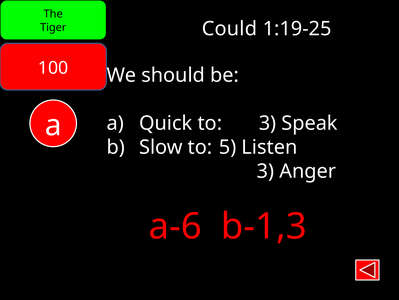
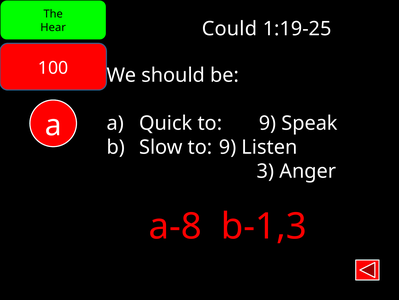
Tiger: Tiger -> Hear (53, 27)
Quick to 3: 3 -> 9 (268, 123)
Slow to 5: 5 -> 9 (228, 147)
a-6: a-6 -> a-8 (175, 226)
